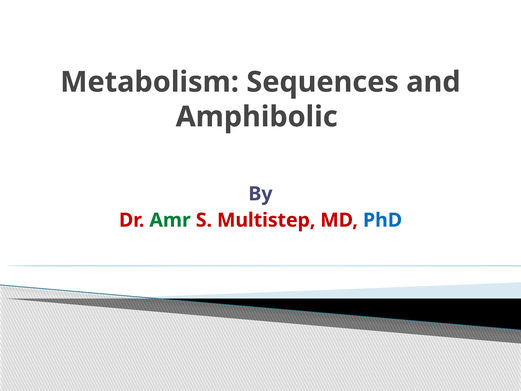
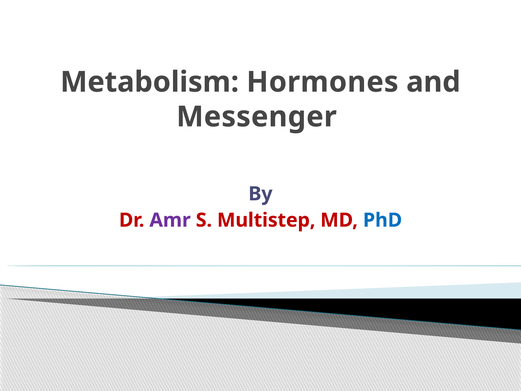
Sequences: Sequences -> Hormones (322, 82)
Amphibolic: Amphibolic -> Messenger (257, 117)
Amr colour: green -> purple (170, 220)
